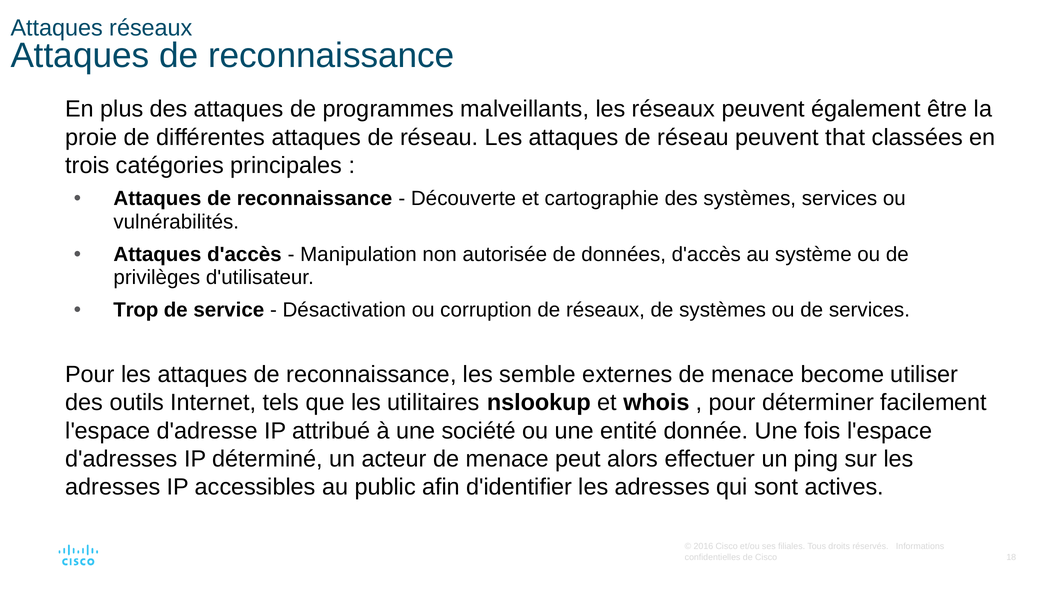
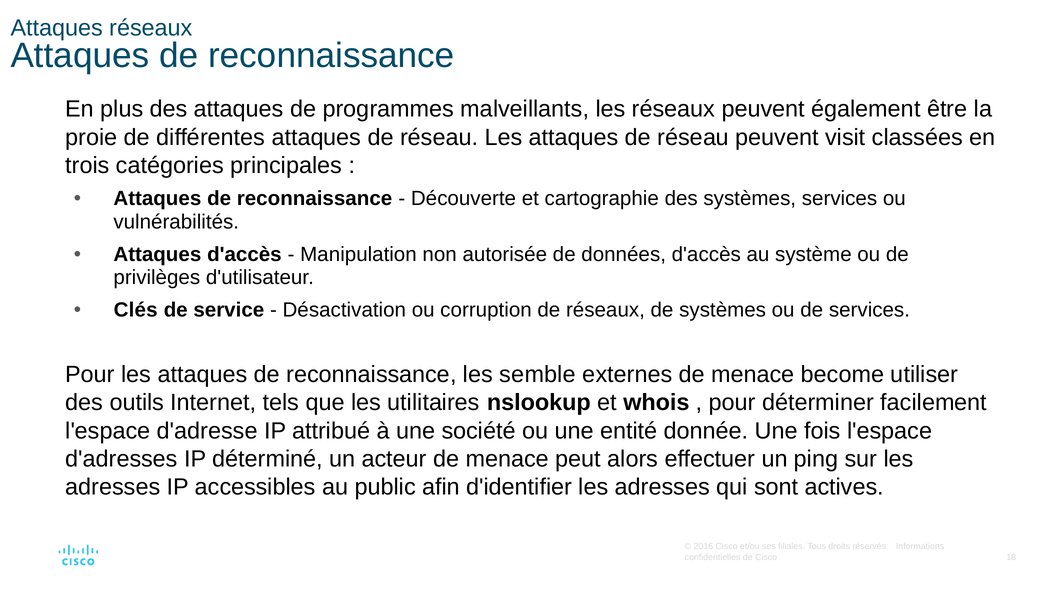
that: that -> visit (845, 137)
Trop: Trop -> Clés (136, 310)
